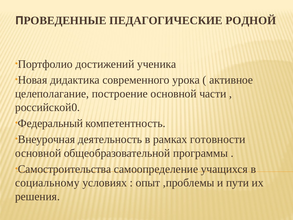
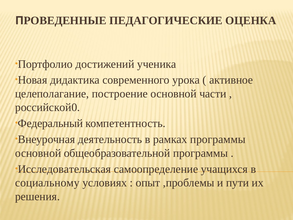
РОДНОЙ: РОДНОЙ -> ОЦЕНКА (251, 20)
рамках готовности: готовности -> программы (218, 139)
Самостроительства: Самостроительства -> Исследовательская (64, 169)
